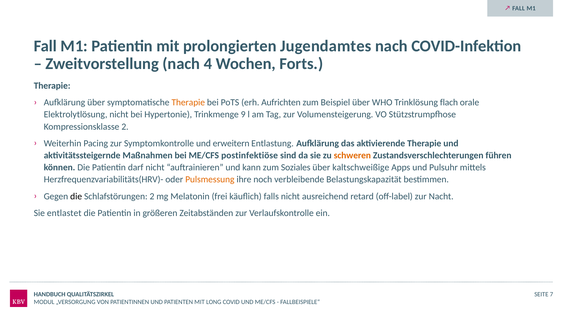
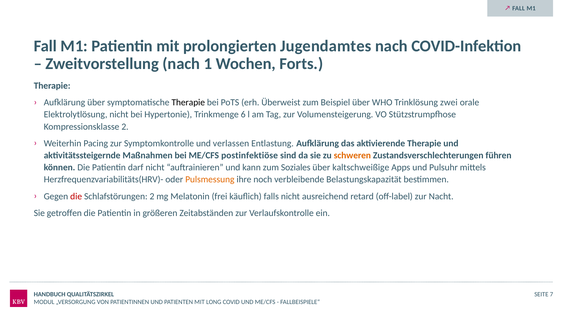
4: 4 -> 1 (208, 64)
Therapie colour: orange -> black (188, 102)
Aufrichten: Aufrichten -> Überweist (281, 102)
flach: flach -> zwei (449, 102)
9: 9 -> 6 (243, 114)
erweitern: erweitern -> verlassen (231, 143)
die colour: black -> red (76, 196)
entlastet: entlastet -> getroffen (64, 213)
